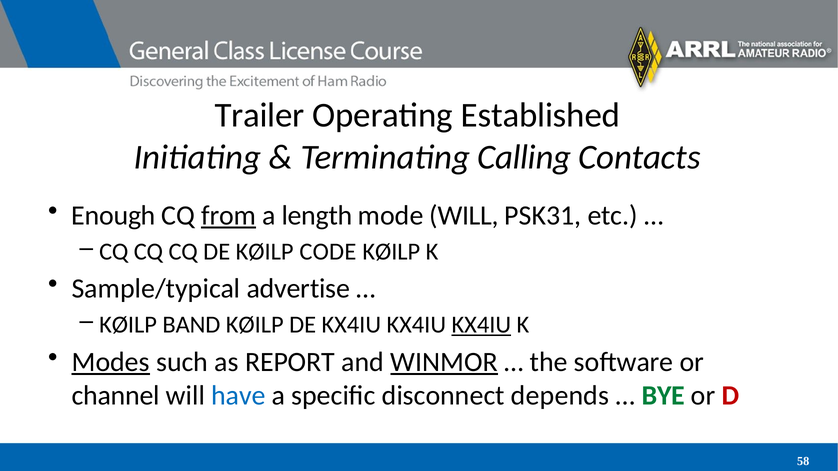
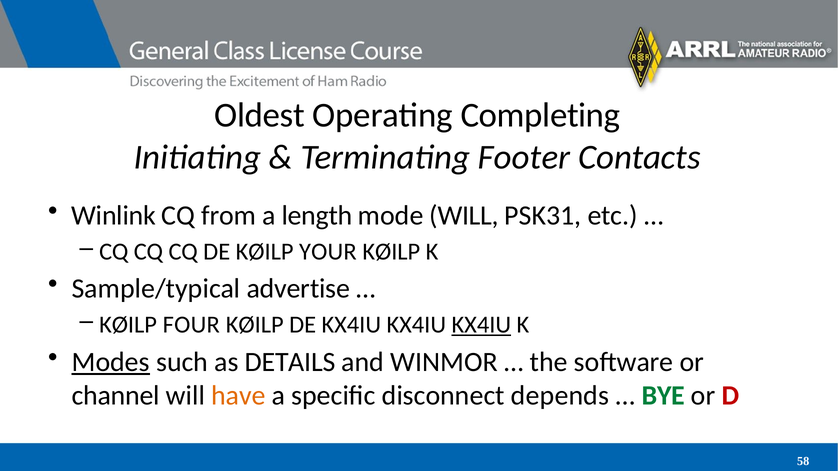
Trailer: Trailer -> Oldest (260, 116)
Established: Established -> Completing (540, 116)
Calling: Calling -> Footer (524, 157)
Enough: Enough -> Winlink (114, 216)
from underline: present -> none (229, 216)
CODE: CODE -> YOUR (328, 252)
BAND: BAND -> FOUR (191, 325)
REPORT: REPORT -> DETAILS (290, 362)
WINMOR underline: present -> none (444, 362)
have colour: blue -> orange (238, 396)
